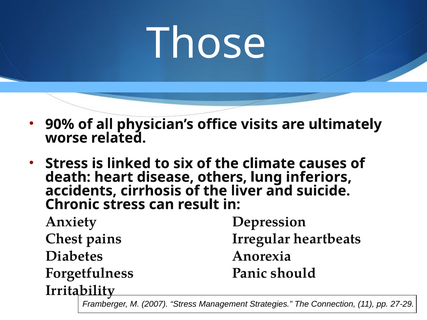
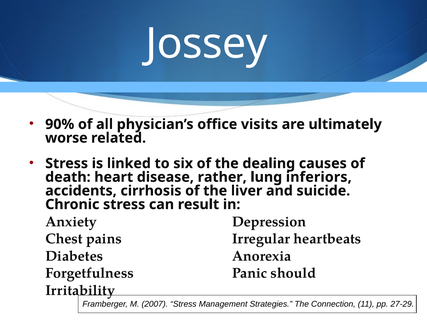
Those: Those -> Jossey (207, 44)
climate: climate -> dealing (269, 164)
others: others -> rather (222, 177)
